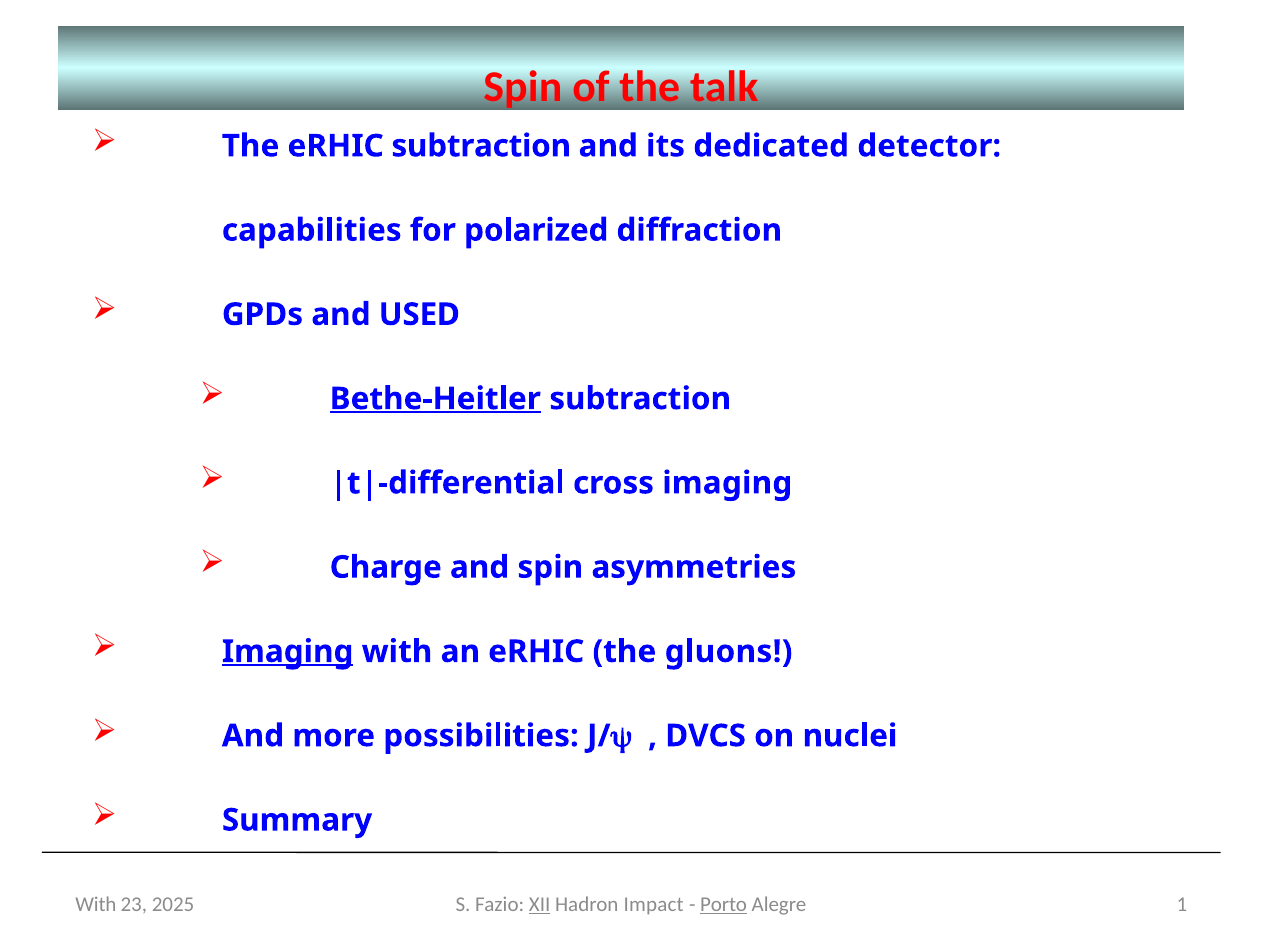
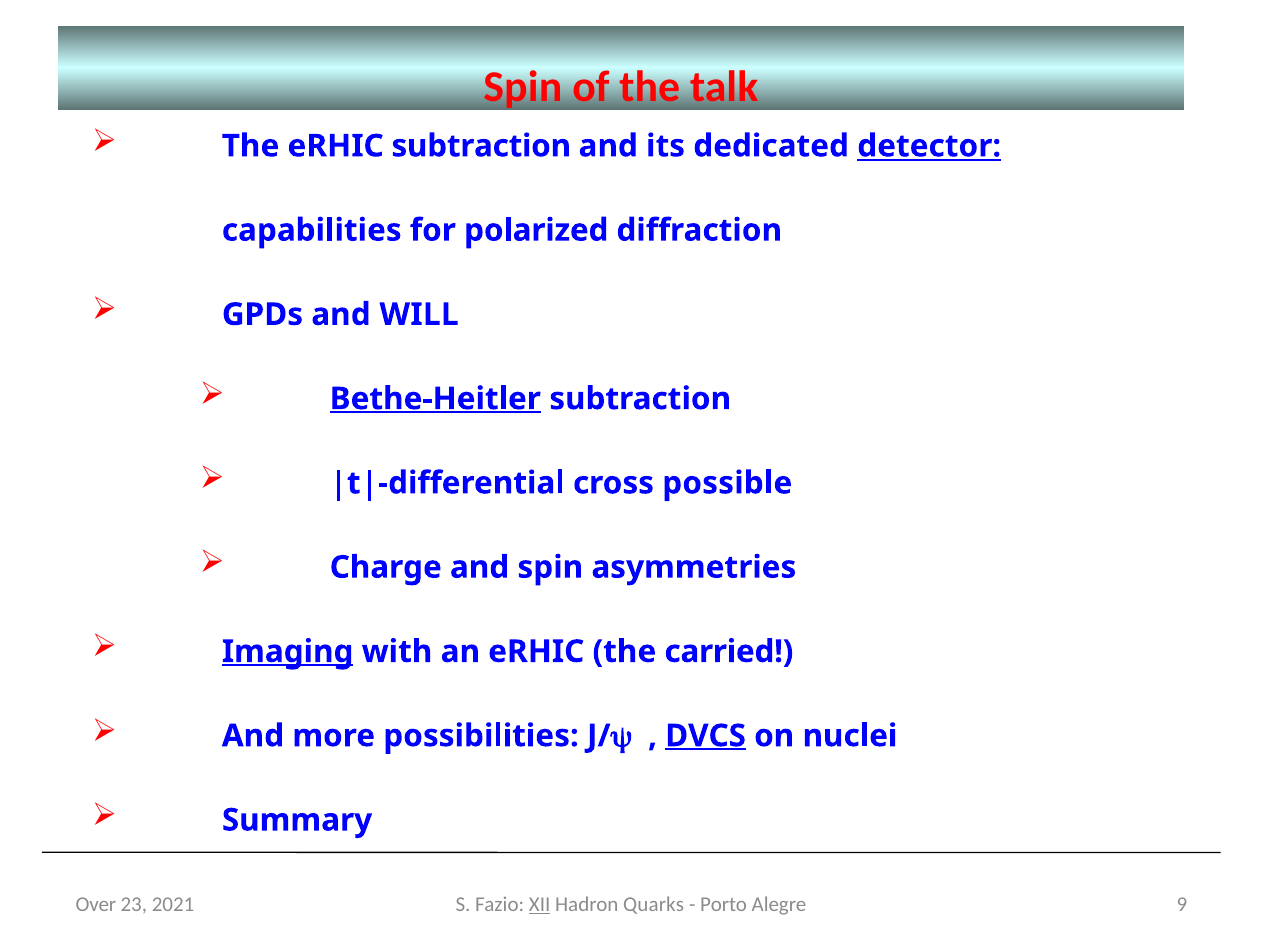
detector underline: none -> present (929, 146)
USED: USED -> WILL (419, 315)
cross imaging: imaging -> possible (727, 483)
gluons: gluons -> carried (729, 652)
DVCS underline: none -> present (706, 736)
With: With -> Over (96, 905)
2025: 2025 -> 2021 (173, 905)
Impact: Impact -> Quarks (654, 905)
Porto underline: present -> none (724, 905)
1: 1 -> 9 (1182, 904)
